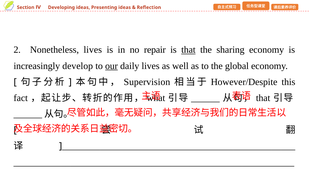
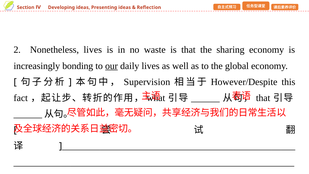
repair: repair -> waste (155, 50)
that underline: present -> none (188, 50)
develop: develop -> bonding (78, 66)
